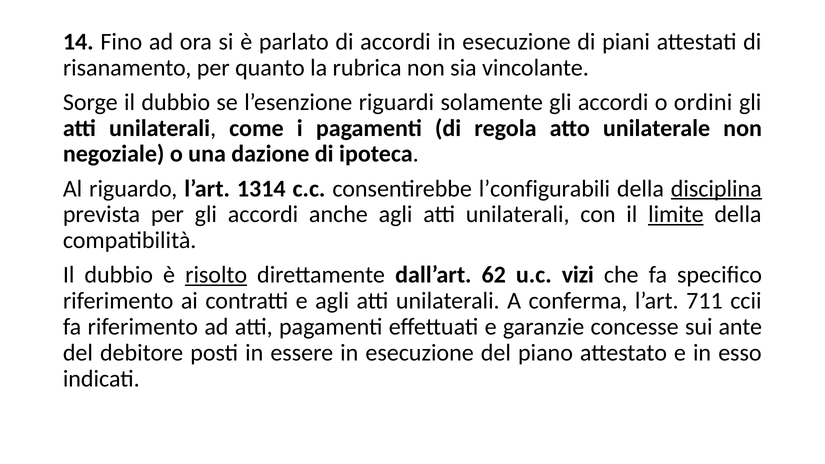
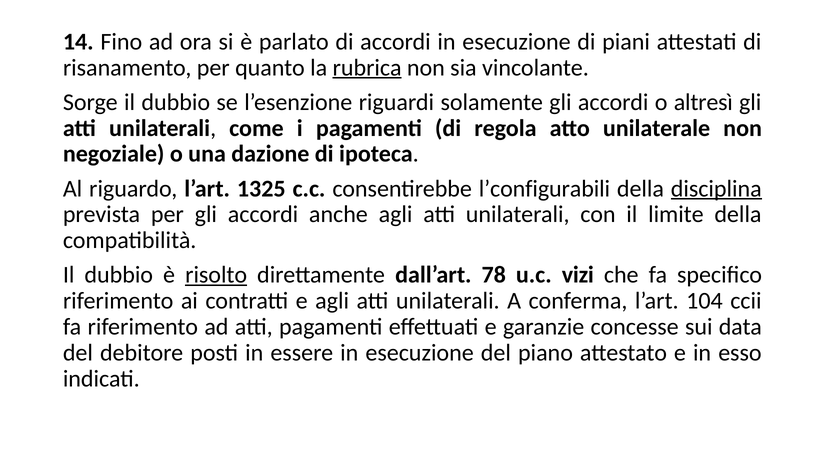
rubrica underline: none -> present (367, 68)
ordini: ordini -> altresì (703, 102)
1314: 1314 -> 1325 (261, 189)
limite underline: present -> none (676, 215)
62: 62 -> 78 (494, 275)
711: 711 -> 104 (704, 301)
ante: ante -> data (740, 327)
